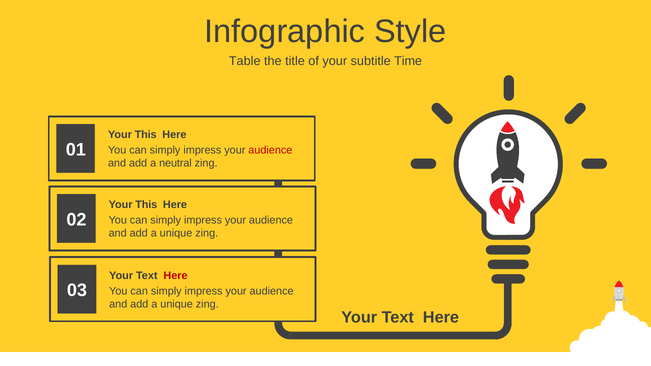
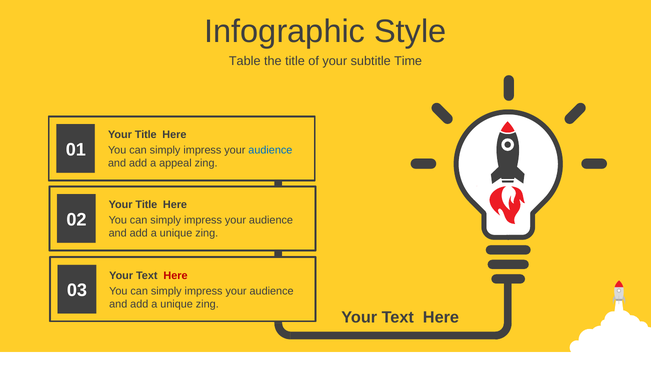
This: This -> Title (146, 135)
audience colour: red -> blue (270, 150)
neutral: neutral -> appeal (175, 163)
This: This -> Title (146, 205)
